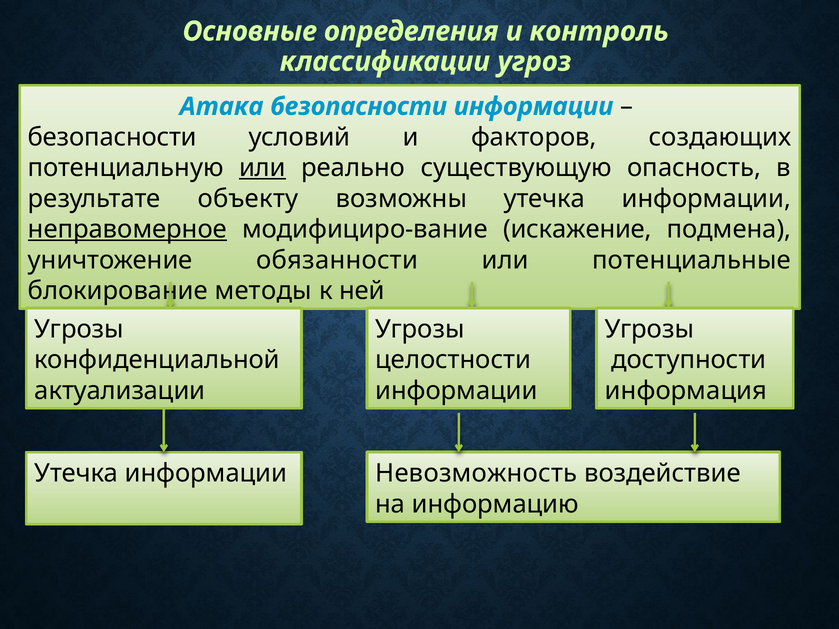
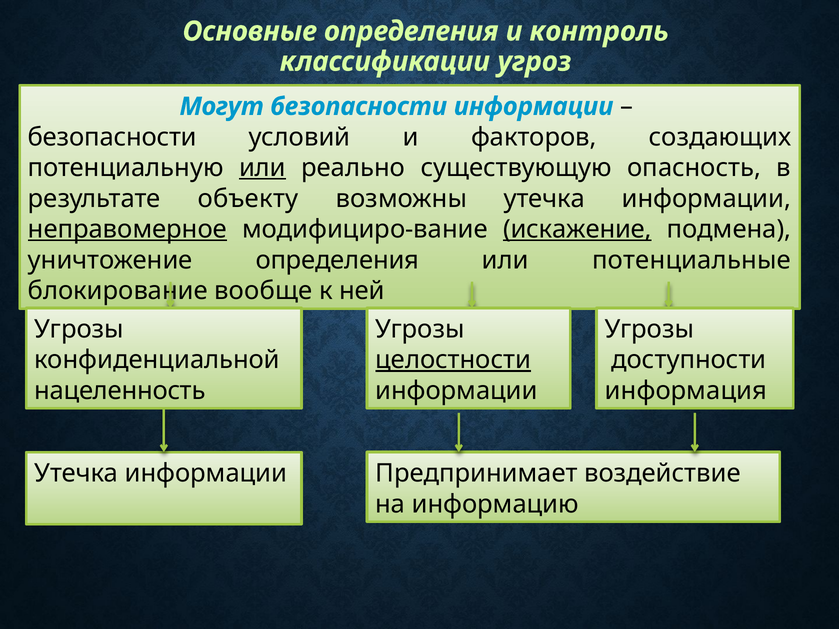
Атака: Атака -> Могут (222, 107)
искажение underline: none -> present (577, 230)
уничтожение обязанности: обязанности -> определения (337, 260)
методы: методы -> вообще (263, 291)
целостности underline: none -> present (453, 360)
актуализации: актуализации -> нацеленность (120, 391)
Невозможность: Невозможность -> Предпринимает (476, 474)
